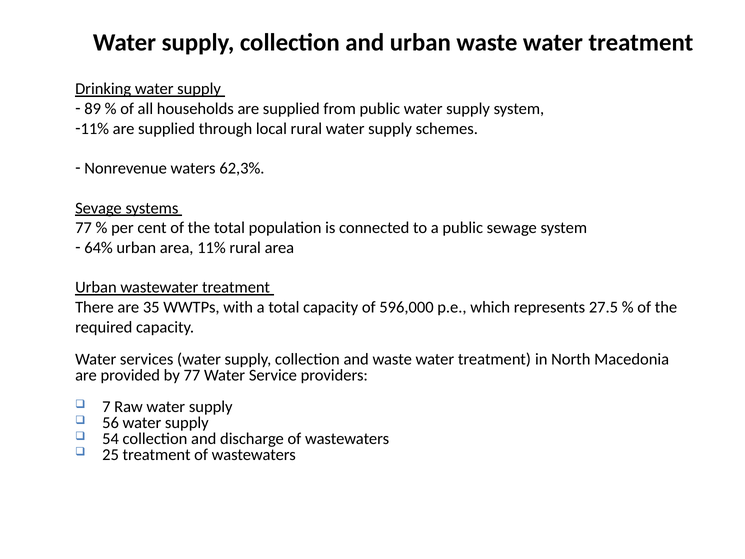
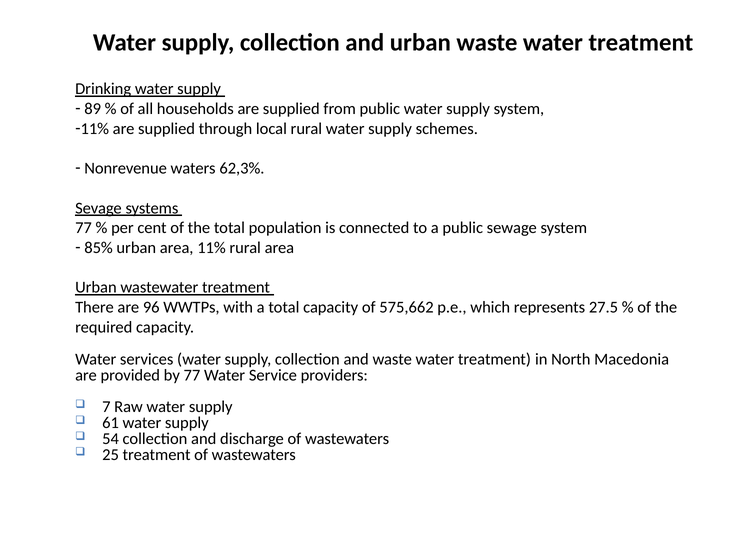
64%: 64% -> 85% (99, 248)
35: 35 -> 96 (151, 307)
596,000: 596,000 -> 575,662 (406, 307)
56: 56 -> 61 (111, 423)
